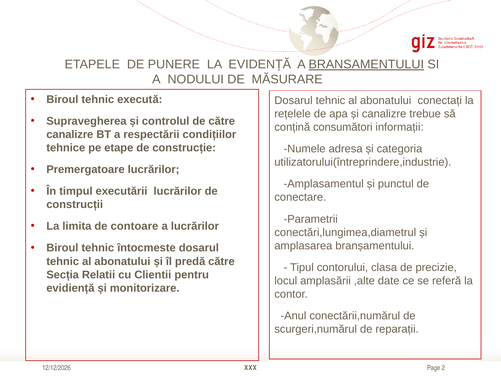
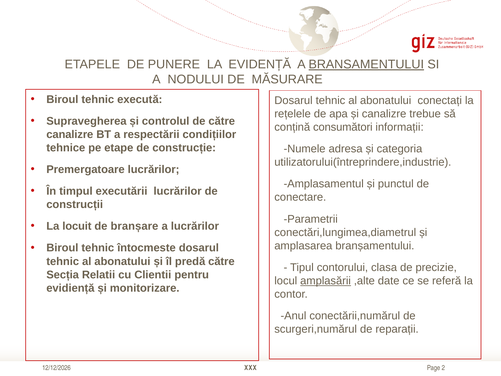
limita: limita -> locuit (77, 226)
contoare: contoare -> branșare (134, 226)
amplasării underline: none -> present (326, 281)
